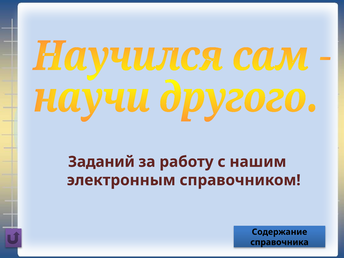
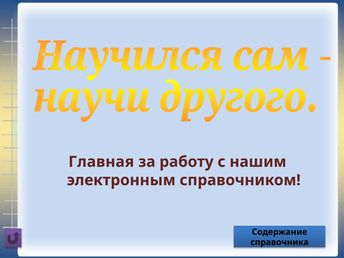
Заданий: Заданий -> Главная (101, 162)
